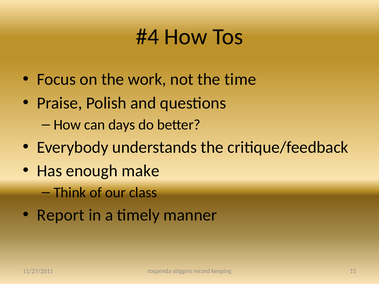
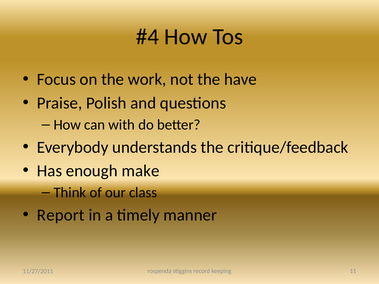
time: time -> have (240, 80)
days: days -> with (122, 125)
